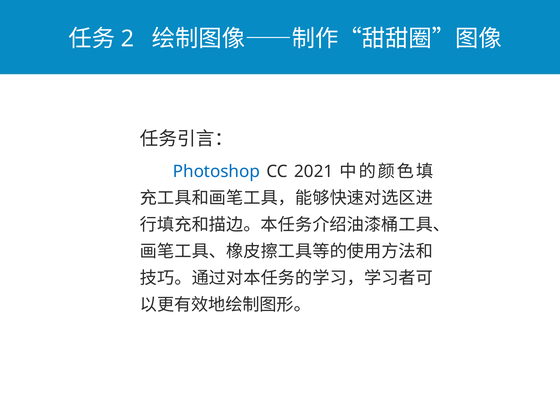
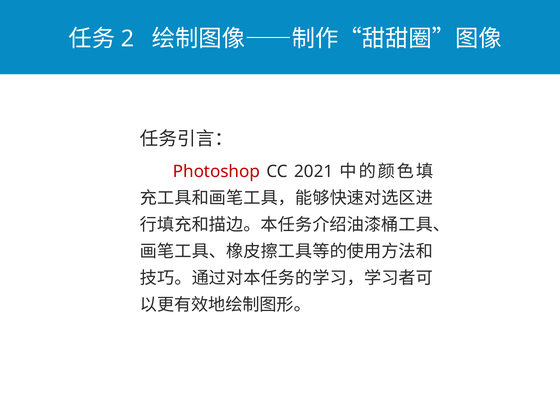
Photoshop colour: blue -> red (216, 171)
